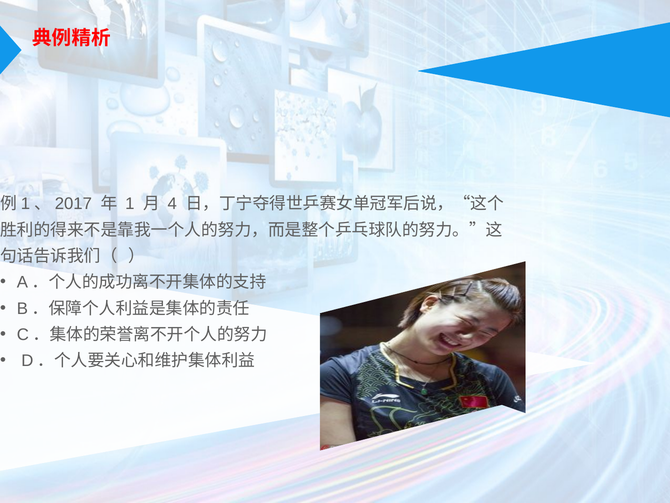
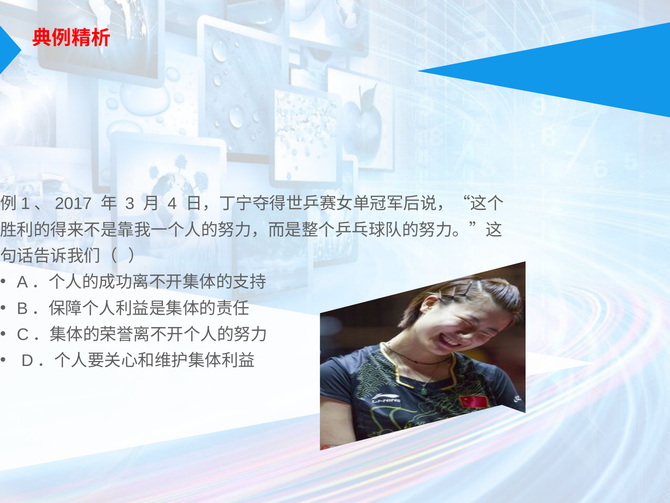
1: 1 -> 3 (130, 204)
